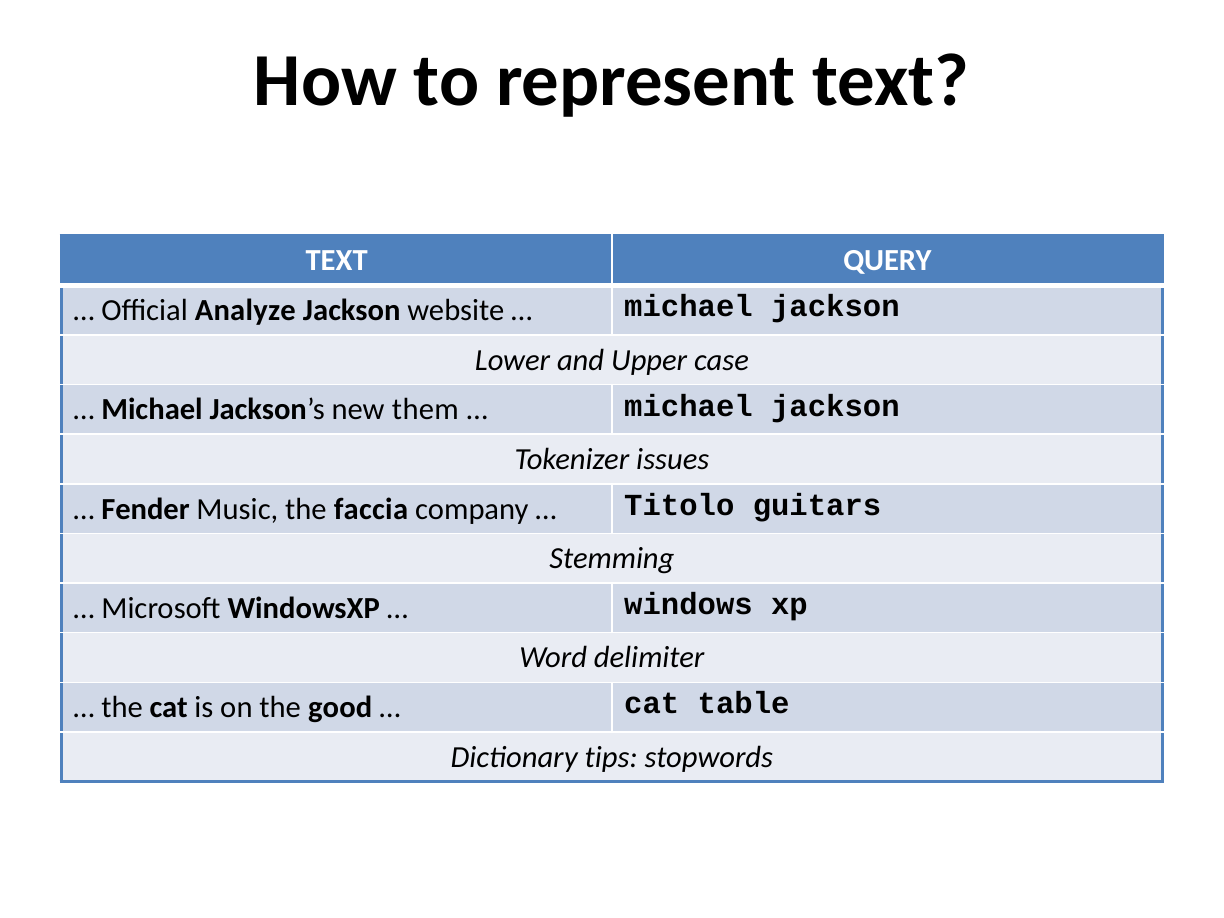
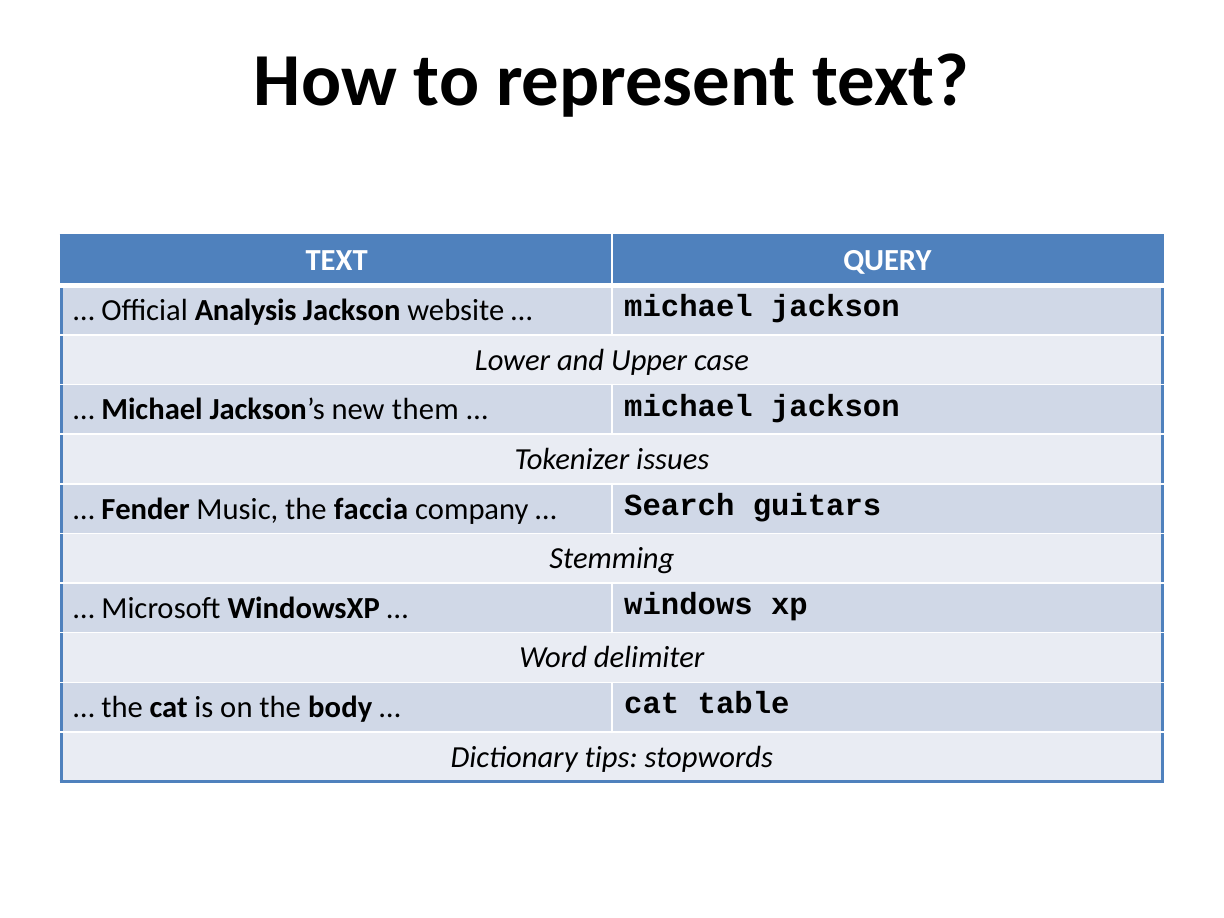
Analyze: Analyze -> Analysis (246, 310)
Titolo: Titolo -> Search (679, 505)
good: good -> body (340, 708)
